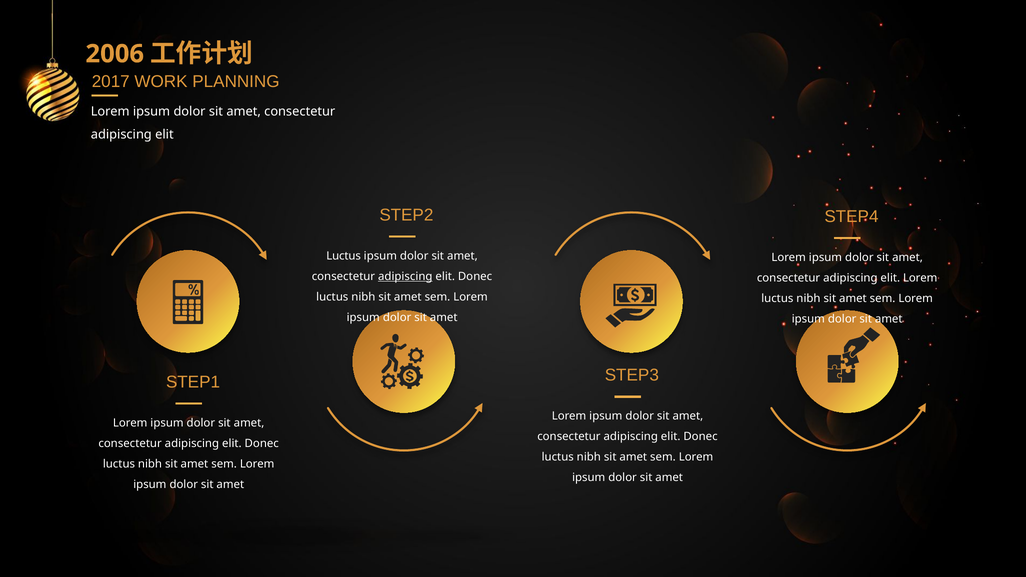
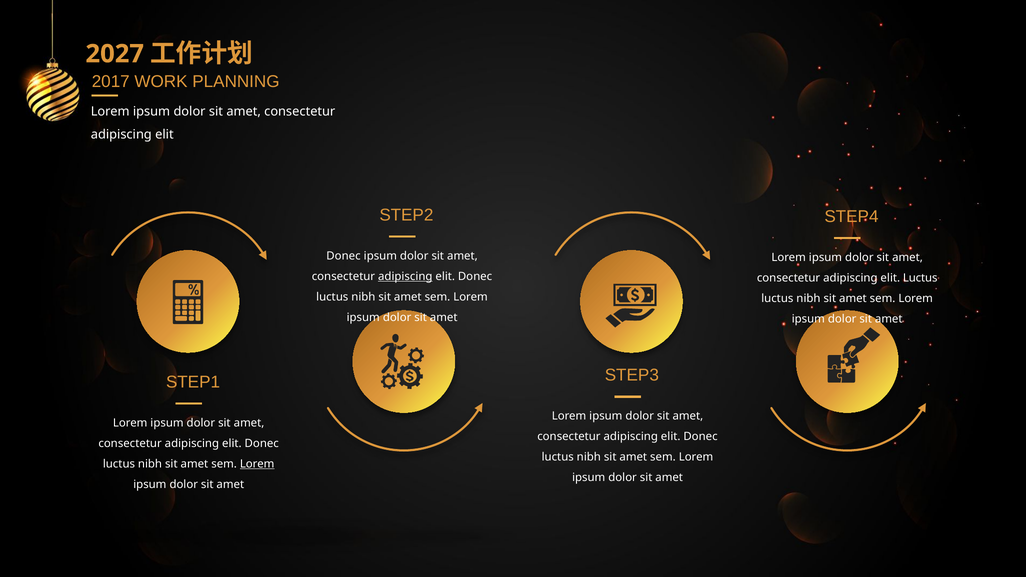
2006: 2006 -> 2027 (115, 54)
Luctus: Luctus -> Donec (344, 256)
elit Lorem: Lorem -> Luctus (920, 278)
Lorem underline: none -> present (257, 464)
